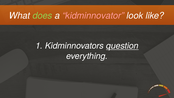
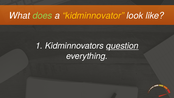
kidminnovator colour: pink -> yellow (93, 16)
